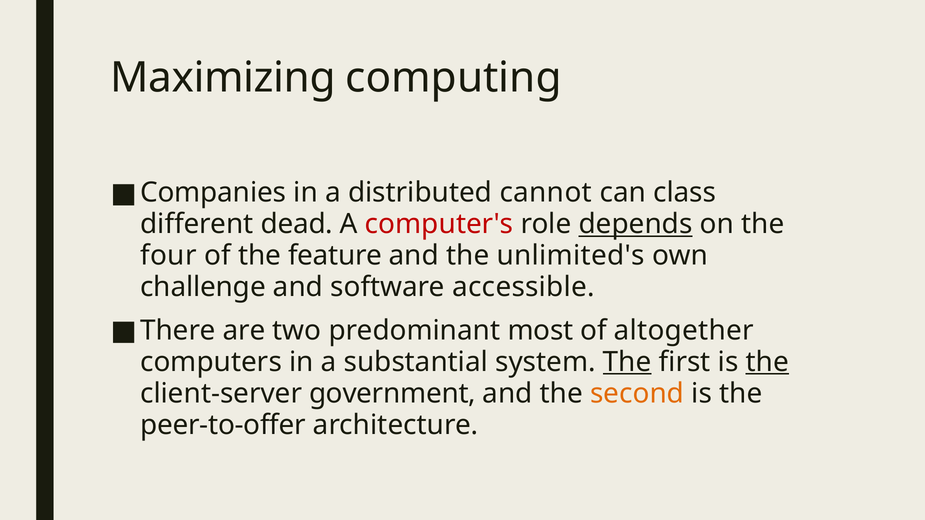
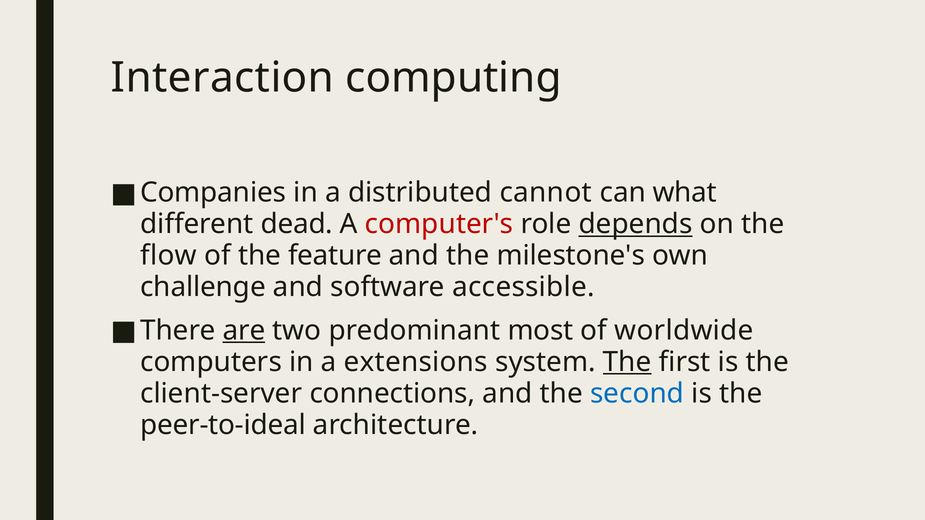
Maximizing: Maximizing -> Interaction (222, 78)
class: class -> what (685, 193)
four: four -> flow (169, 256)
unlimited's: unlimited's -> milestone's (571, 256)
are underline: none -> present (244, 331)
altogether: altogether -> worldwide (684, 331)
substantial: substantial -> extensions (416, 362)
the underline: present -> none (767, 362)
government: government -> connections (392, 394)
second colour: orange -> blue (637, 394)
peer-to-offer: peer-to-offer -> peer-to-ideal (223, 425)
